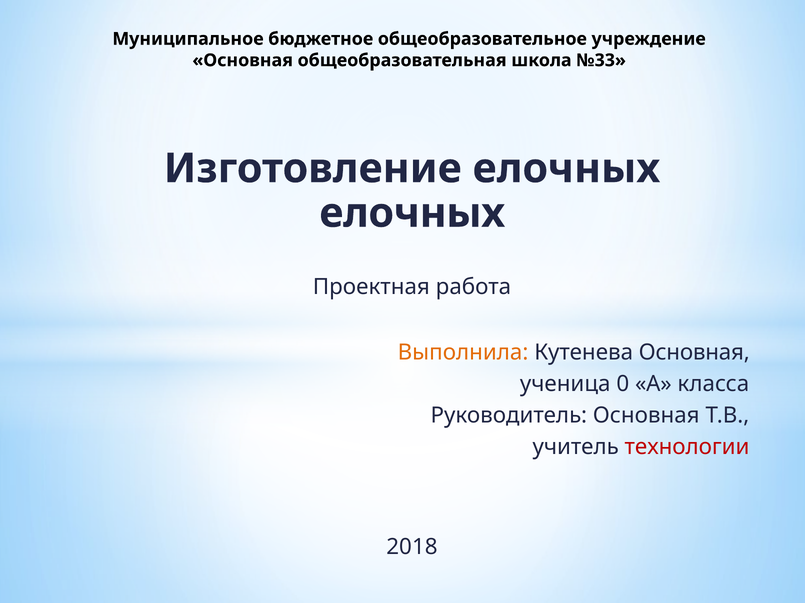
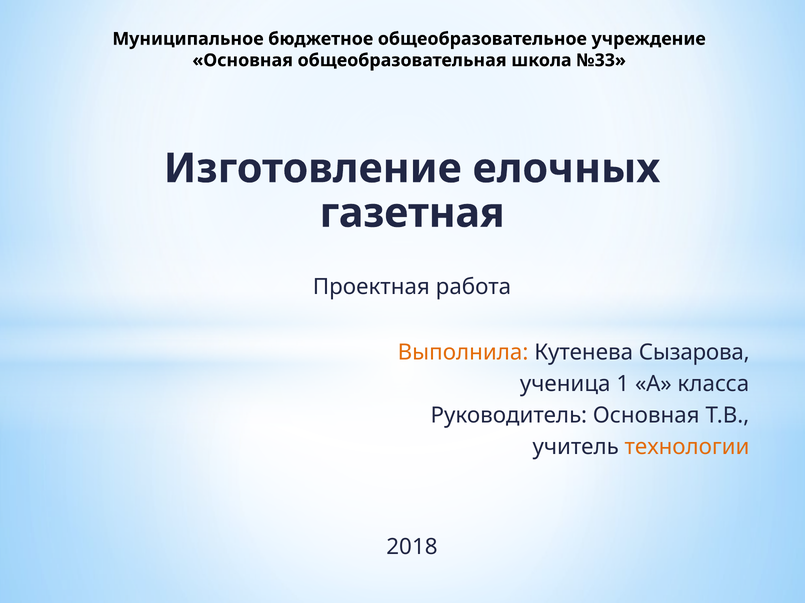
елочных: елочных -> газетная (412, 213)
Кутенева Основная: Основная -> Сызарова (694, 353)
0: 0 -> 1 (623, 384)
технологии colour: red -> orange (687, 448)
